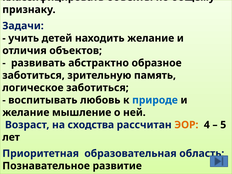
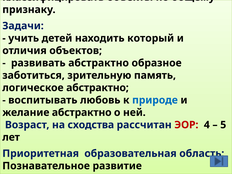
находить желание: желание -> который (151, 38)
логическое заботиться: заботиться -> абстрактно (97, 88)
желание мышление: мышление -> абстрактно (82, 112)
ЭОР colour: orange -> red (186, 125)
